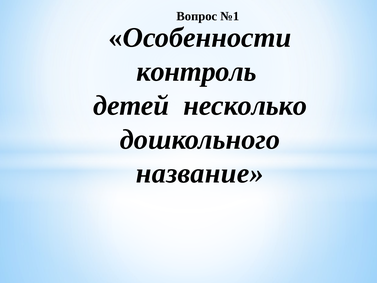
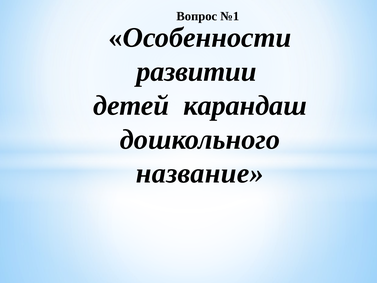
контроль: контроль -> развитии (196, 71)
несколько: несколько -> карандаш (245, 105)
